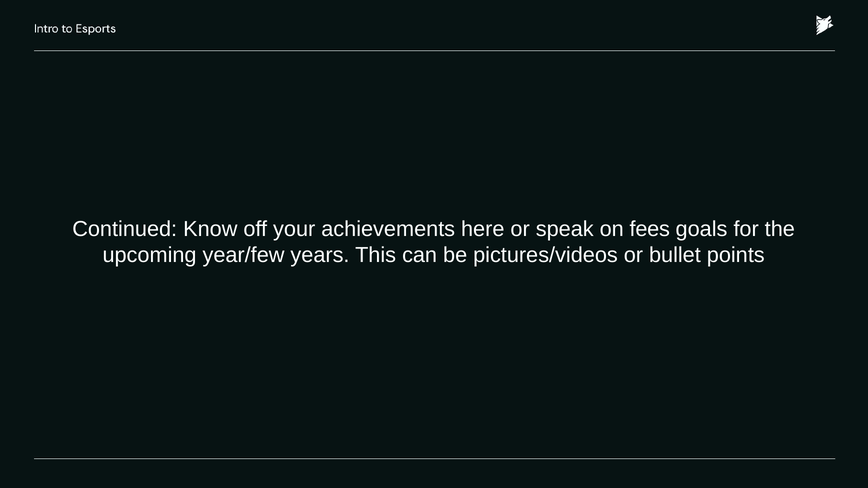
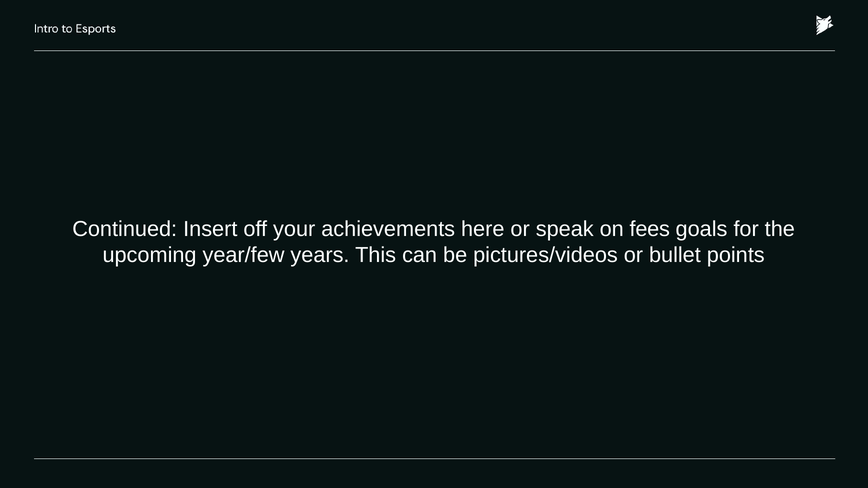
Know: Know -> Insert (210, 229)
